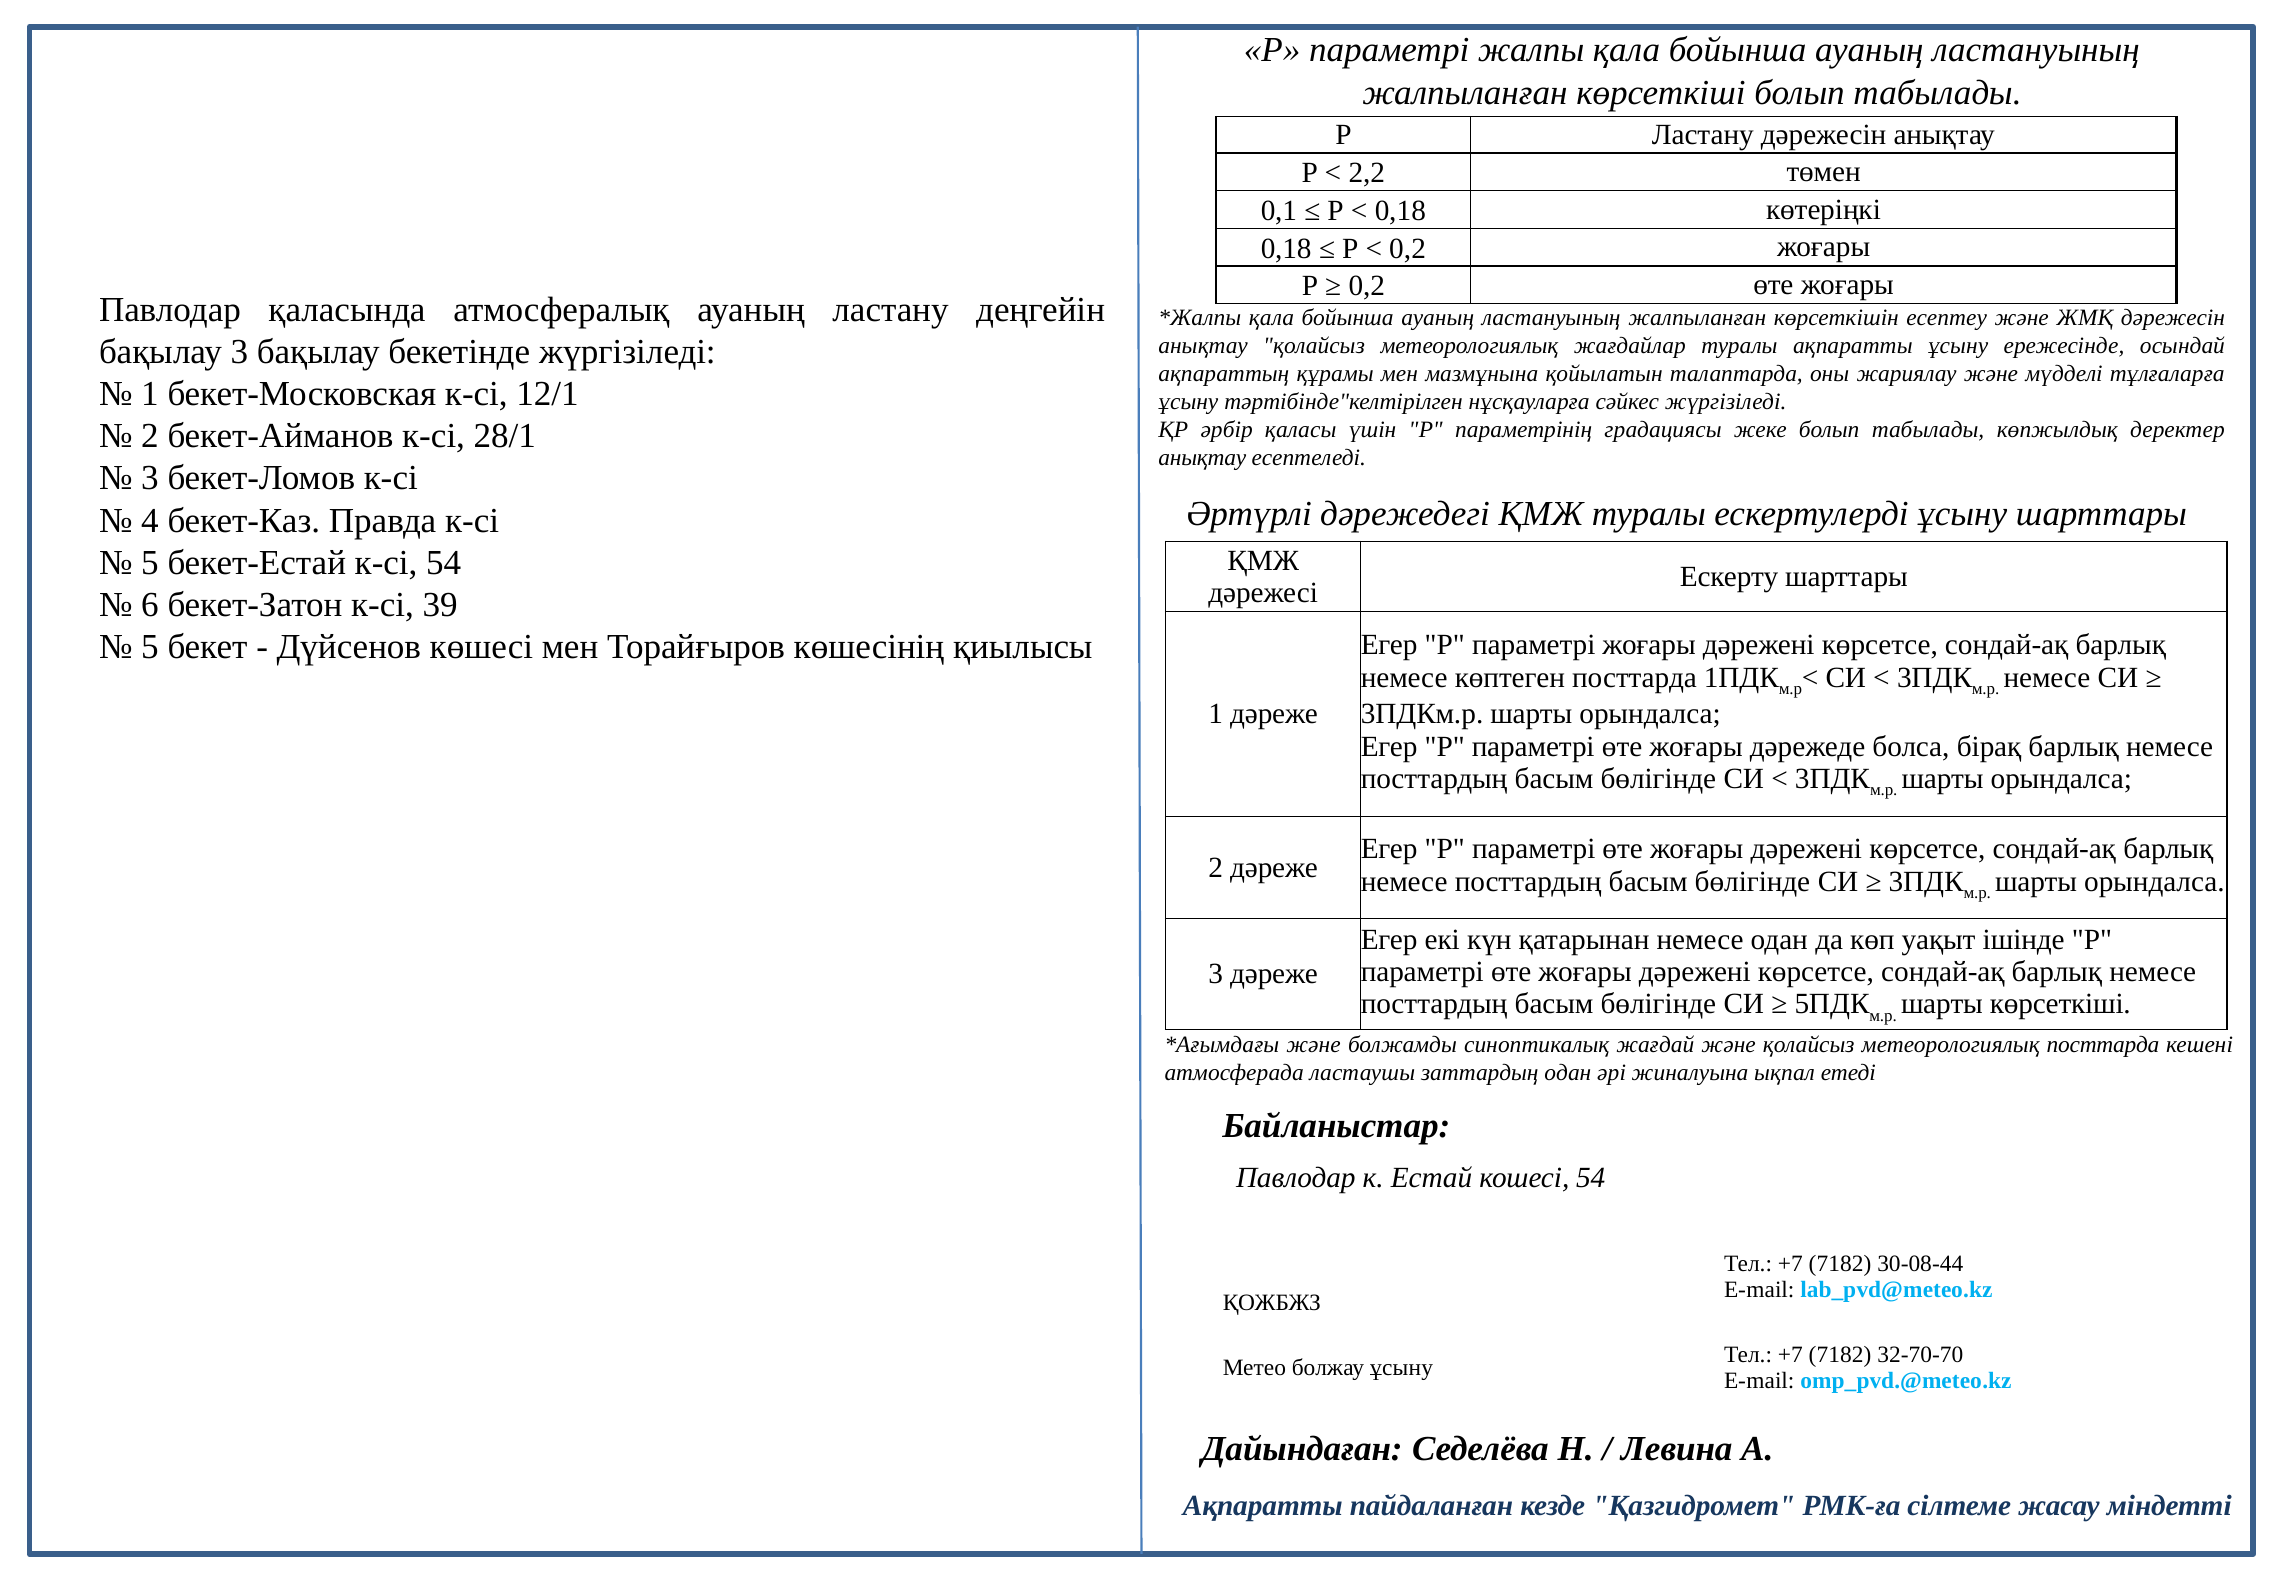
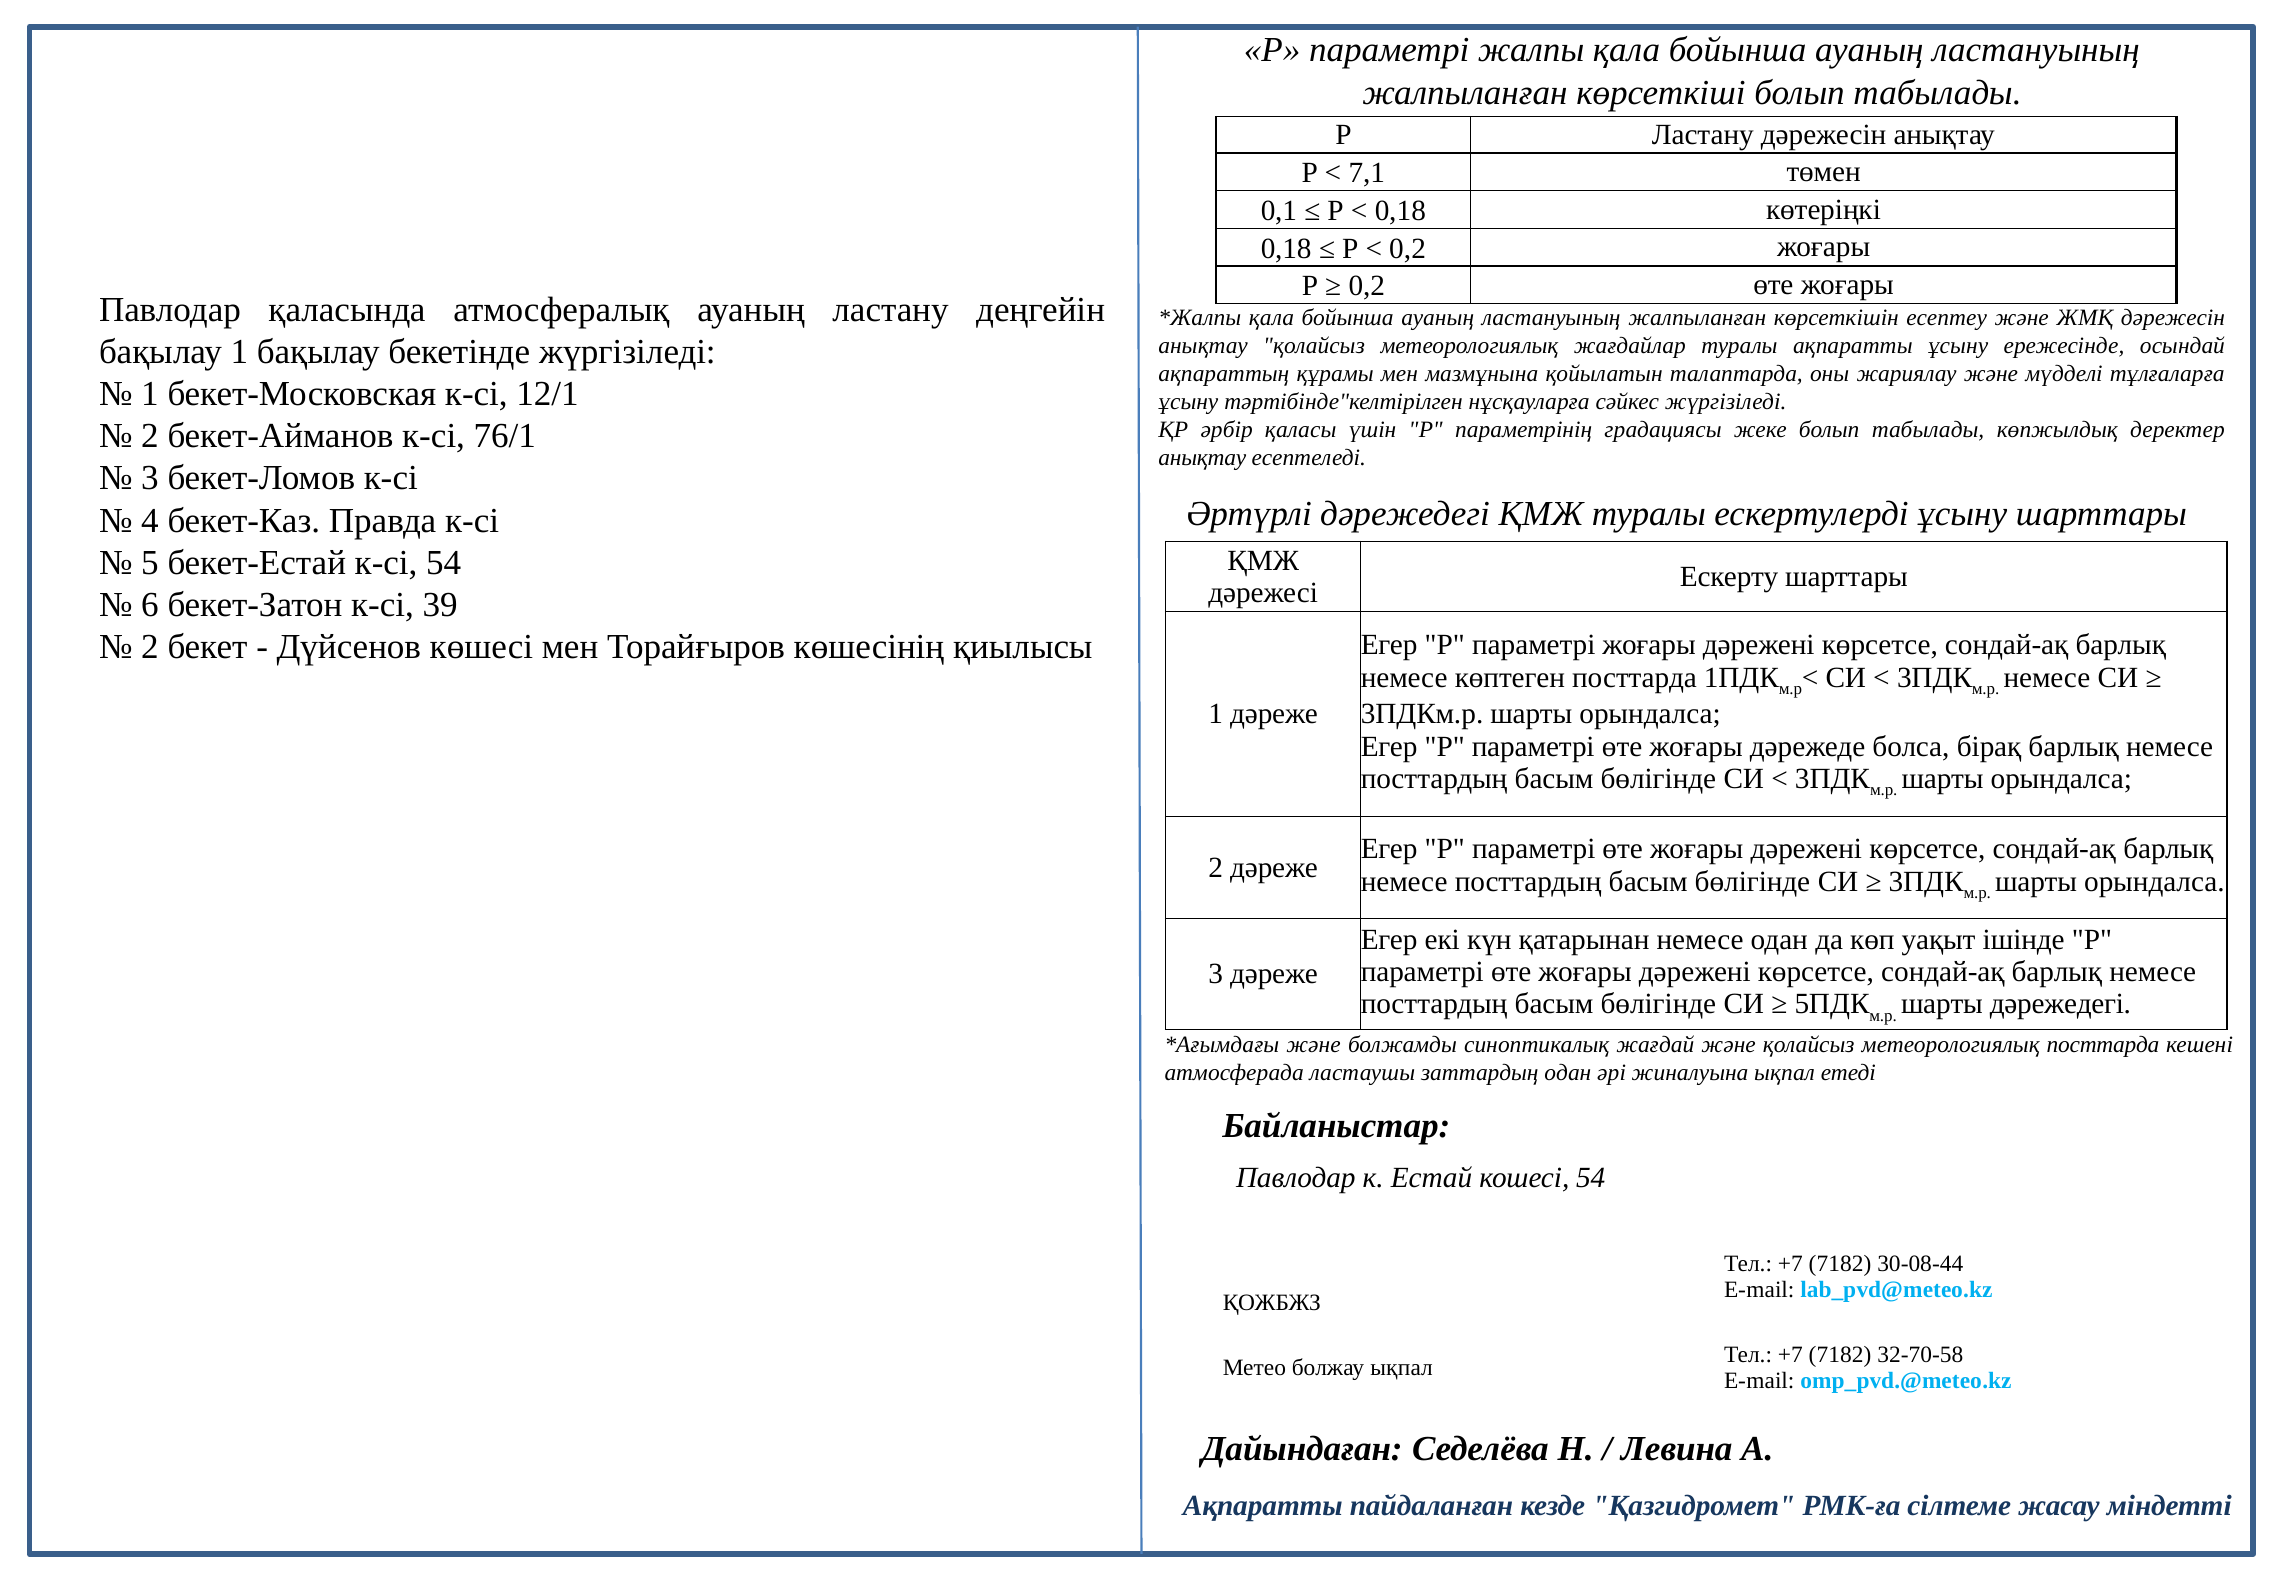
2,2: 2,2 -> 7,1 (1367, 173)
бақылау 3: 3 -> 1 (239, 352)
28/1: 28/1 -> 76/1 (505, 436)
5: 5 -> 2 (150, 647)
шарты көрсеткіші: көрсеткіші -> дәрежедегі (2060, 1004)
32-70-70: 32-70-70 -> 32-70-58 (1920, 1355)
болжау ұсыну: ұсыну -> ықпал (1402, 1368)
